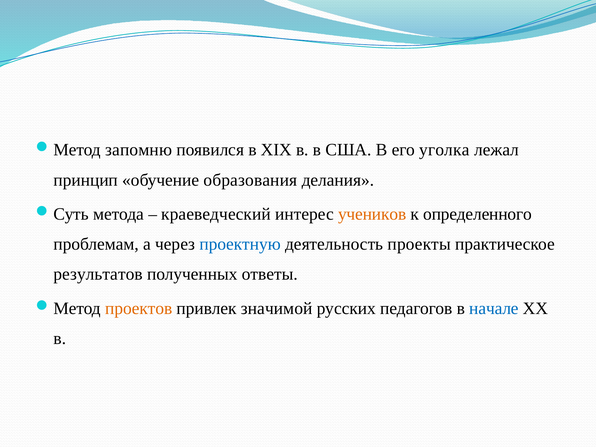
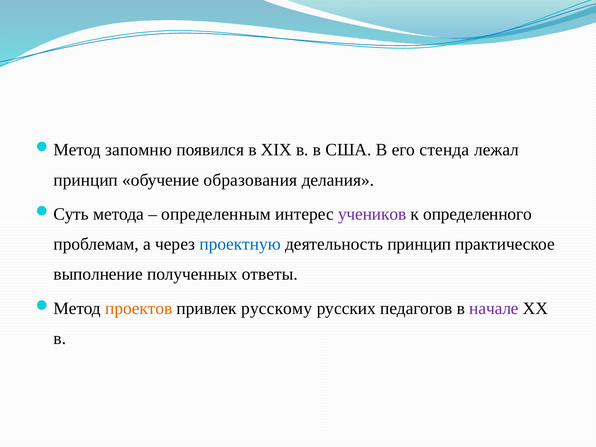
уголка: уголка -> стенда (444, 150)
краеведческий: краеведческий -> определенным (216, 214)
учеников colour: orange -> purple (372, 214)
деятельность проекты: проекты -> принцип (419, 244)
результатов: результатов -> выполнение (98, 274)
значимой: значимой -> русскому (277, 308)
начале colour: blue -> purple (494, 308)
